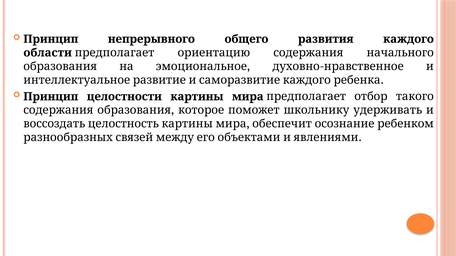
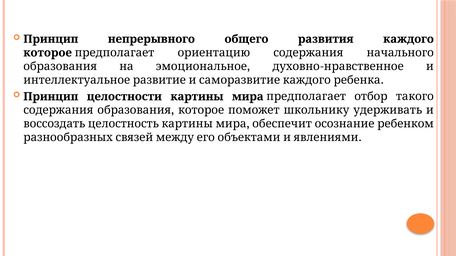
области: области -> которое (48, 53)
